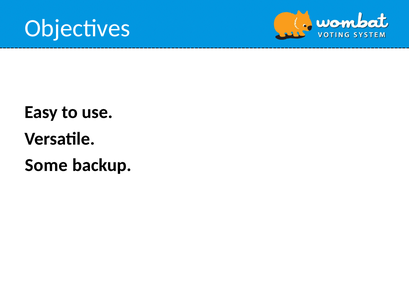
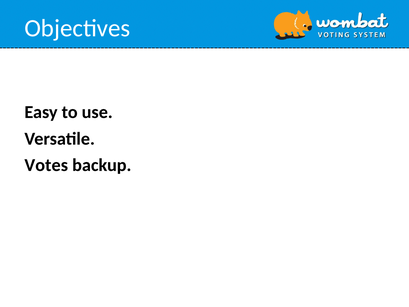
Some: Some -> Votes (46, 165)
